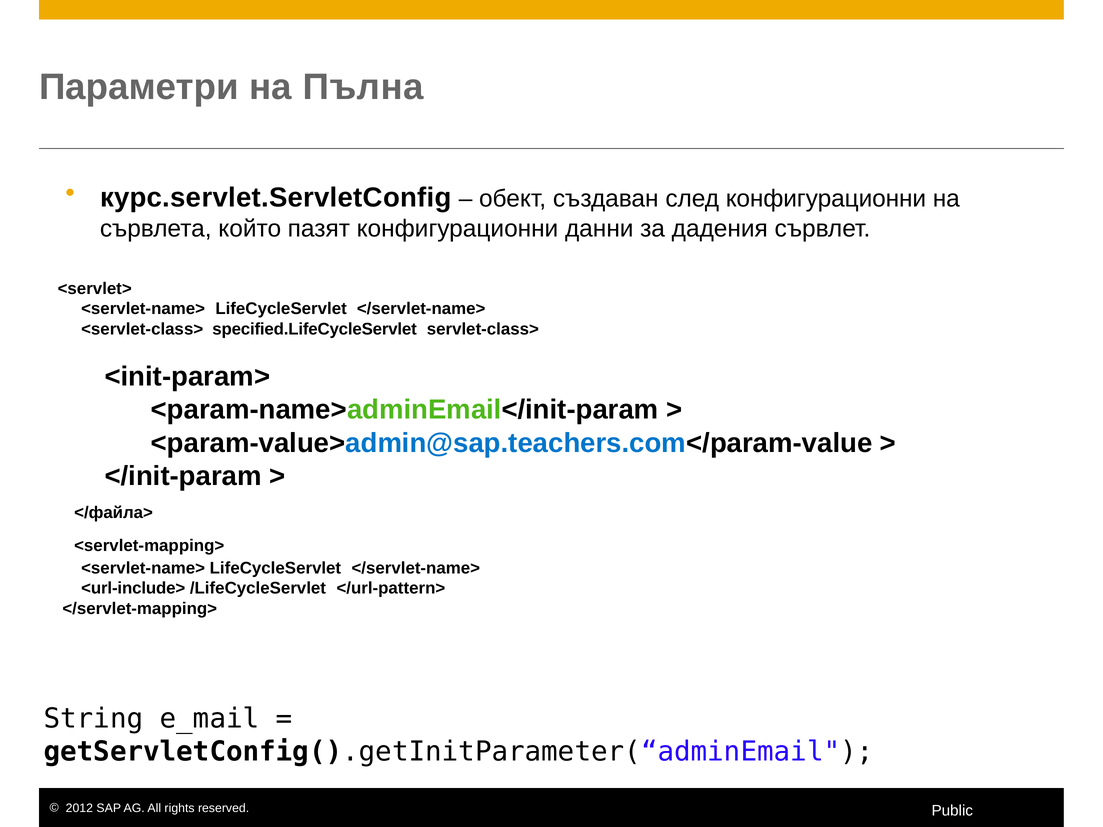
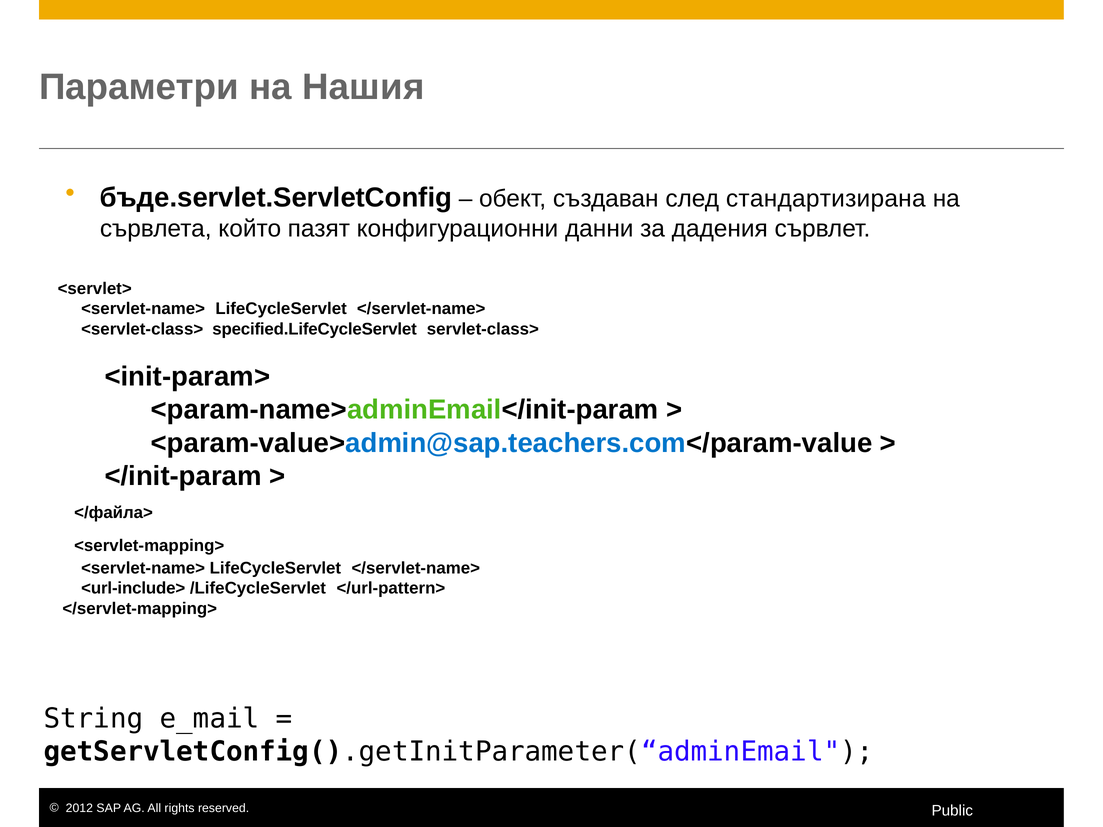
Пълна: Пълна -> Нашия (363, 87)
курс.servlet.ServletConfig: курс.servlet.ServletConfig -> бъде.servlet.ServletConfig (276, 198)
след конфигурационни: конфигурационни -> стандартизирана (826, 199)
